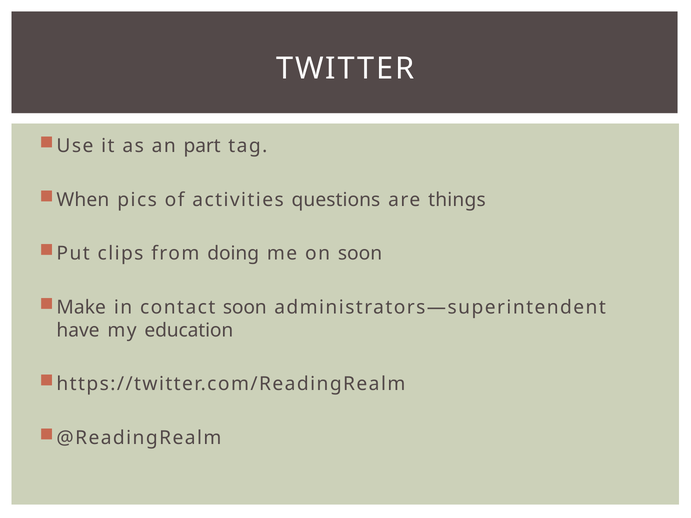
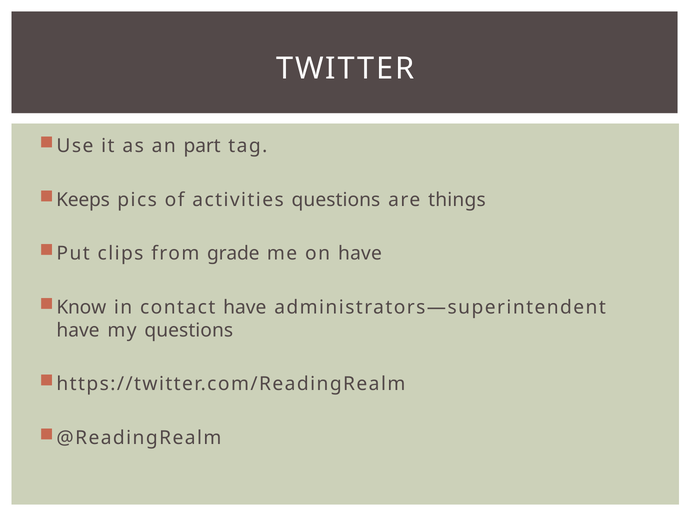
When: When -> Keeps (83, 200)
doing: doing -> grade (233, 254)
on soon: soon -> have (360, 254)
Make: Make -> Know (81, 307)
contact soon: soon -> have (245, 307)
my education: education -> questions (189, 331)
